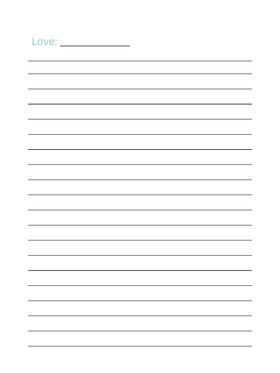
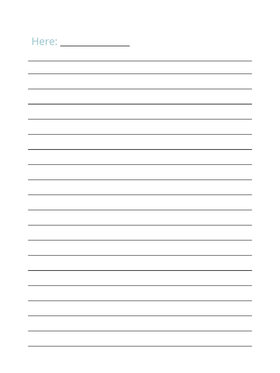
Love: Love -> Here (45, 42)
